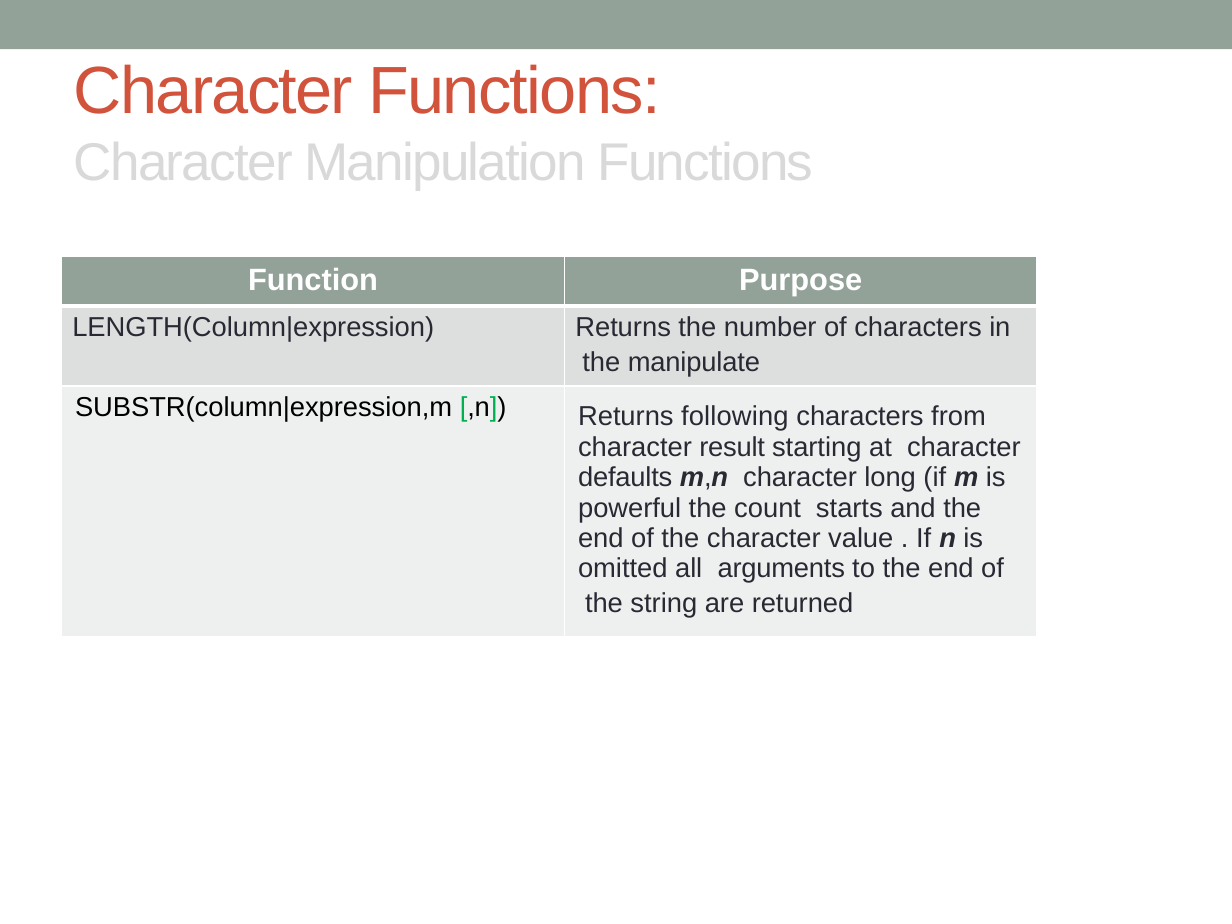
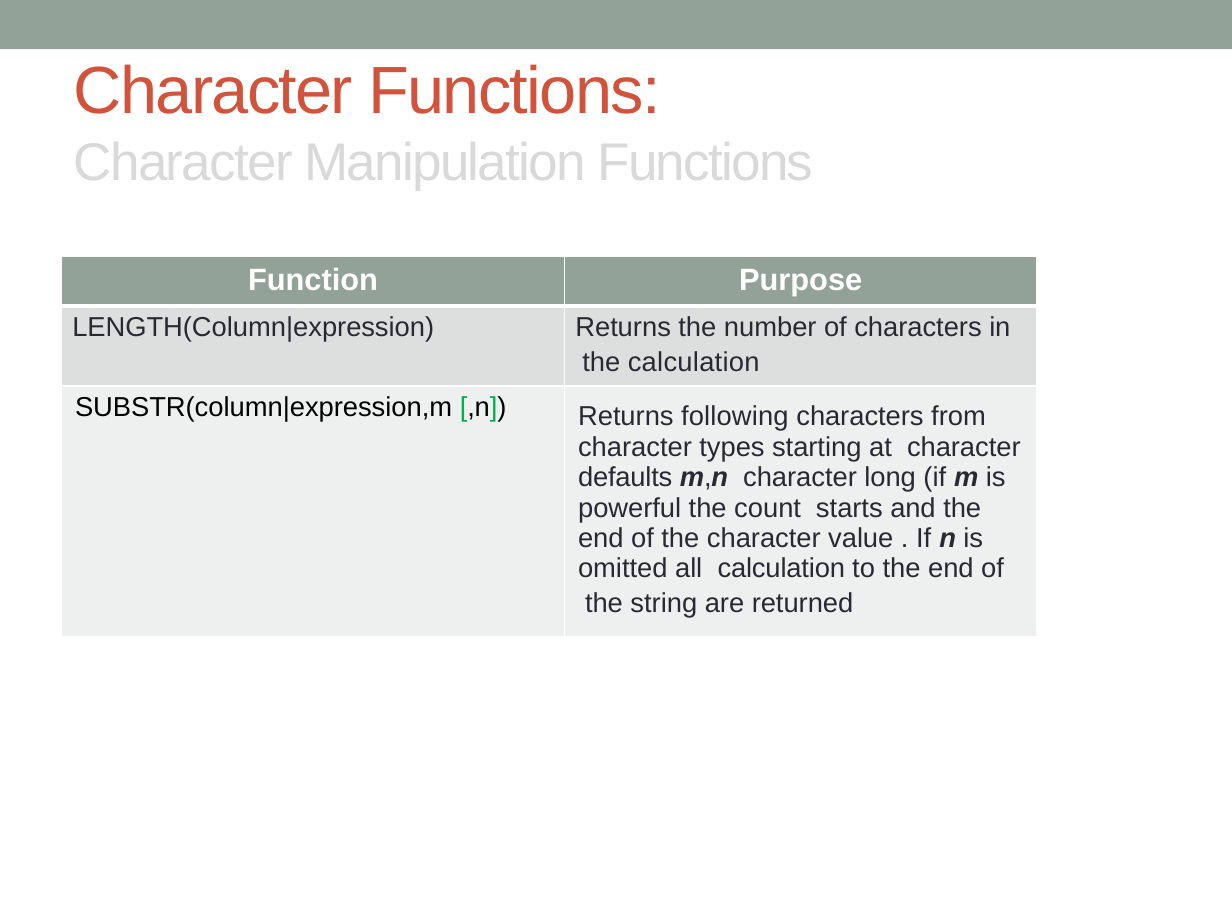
the manipulate: manipulate -> calculation (694, 363)
result: result -> types (732, 447)
all arguments: arguments -> calculation (781, 569)
